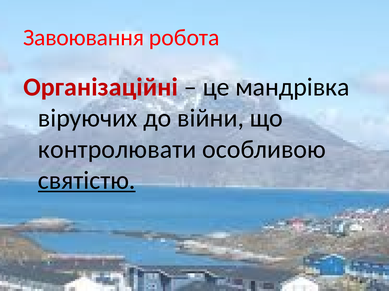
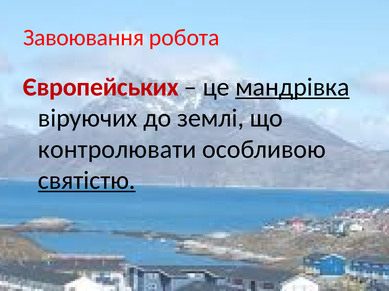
Організаційні: Організаційні -> Європейських (101, 87)
мандрівка underline: none -> present (292, 87)
війни: війни -> землі (211, 119)
